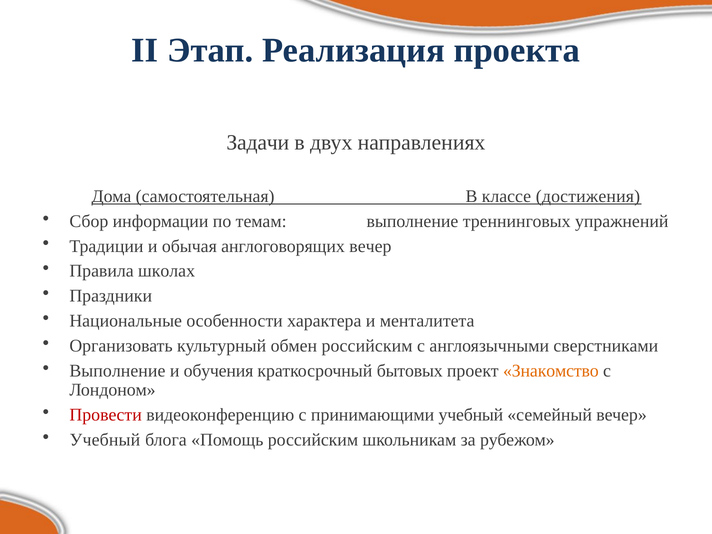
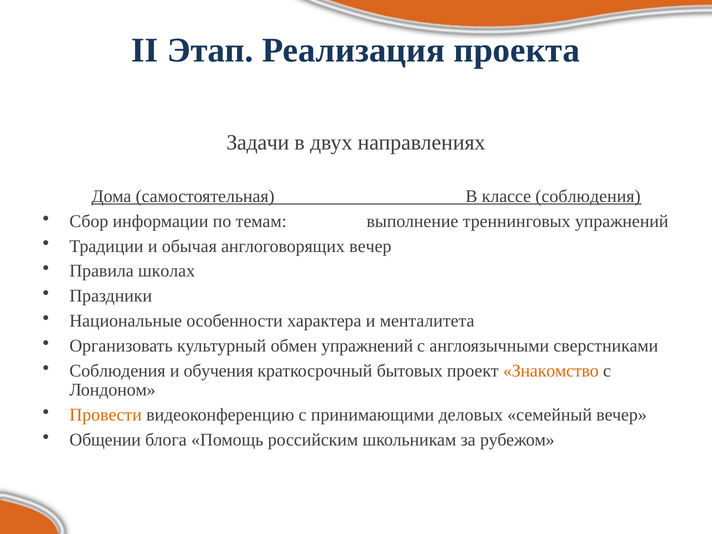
классе достижения: достижения -> соблюдения (588, 196)
обмен российским: российским -> упражнений (367, 346)
Выполнение: Выполнение -> Соблюдения (117, 371)
Провести colour: red -> orange (106, 415)
принимающими учебный: учебный -> деловых (471, 415)
Учебный: Учебный -> Общении (105, 440)
